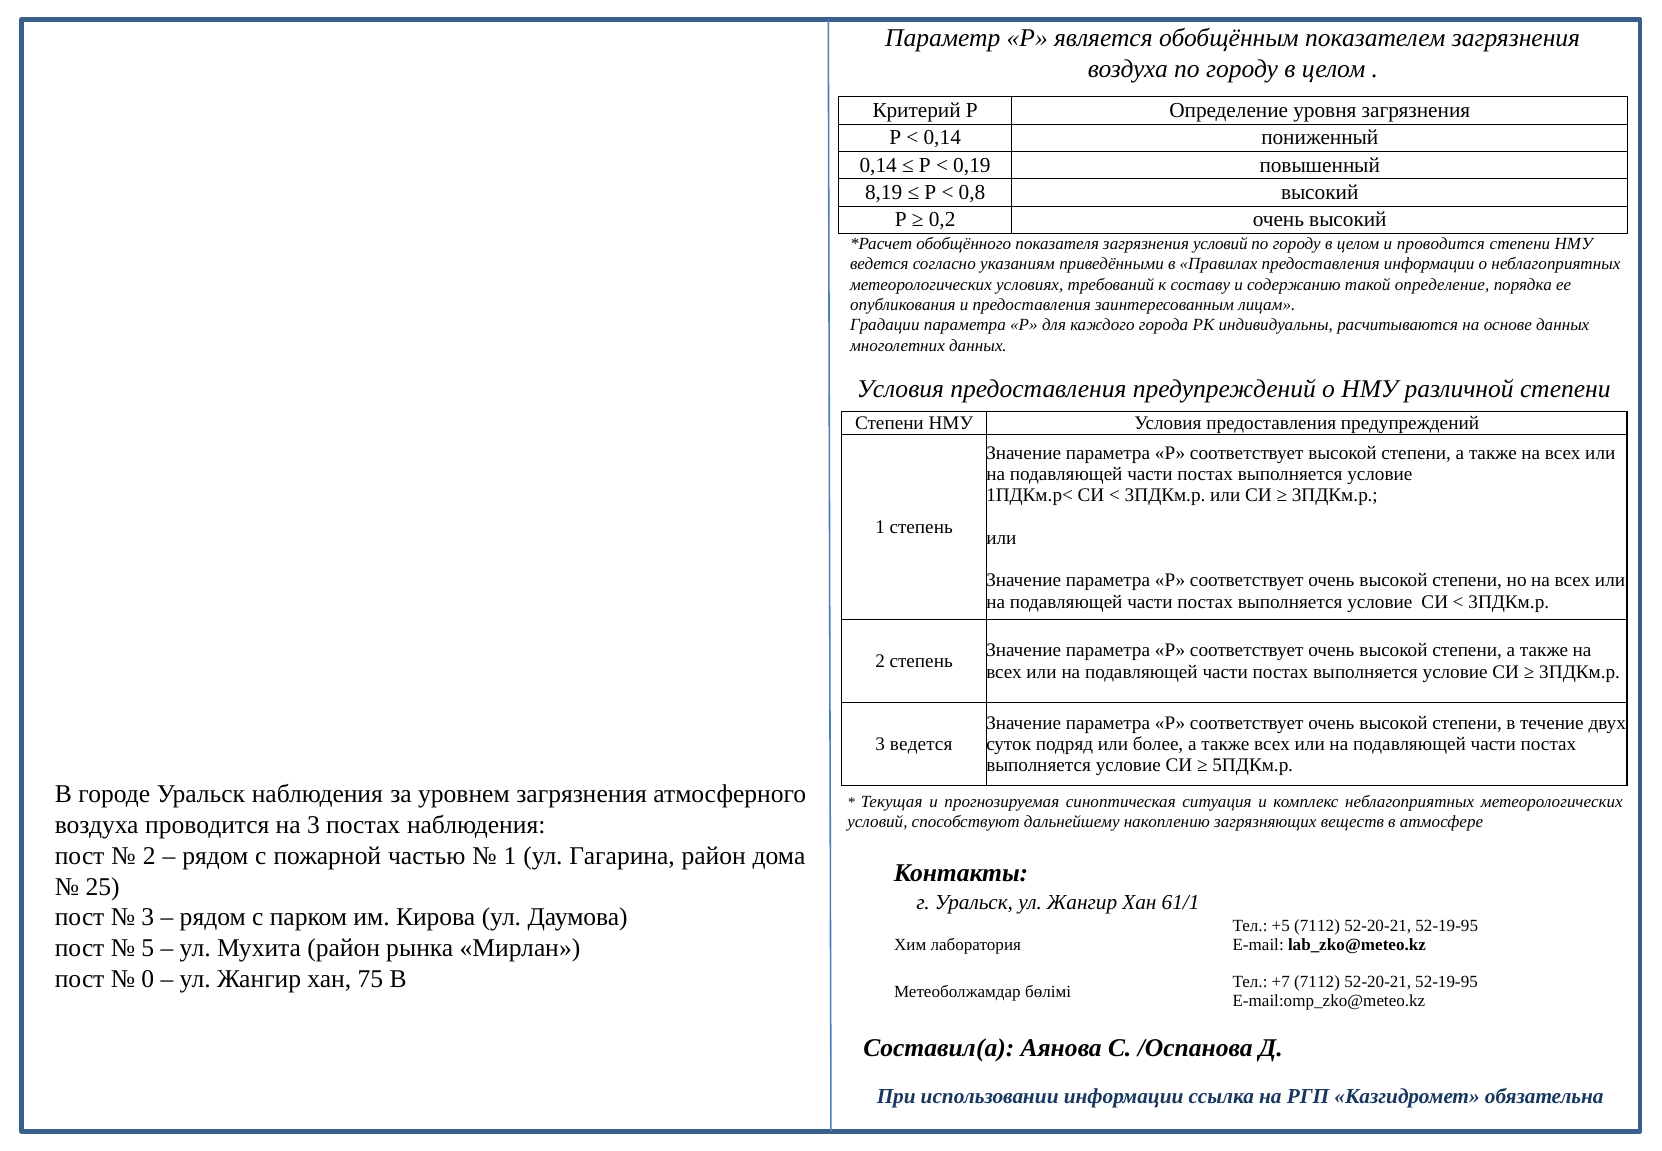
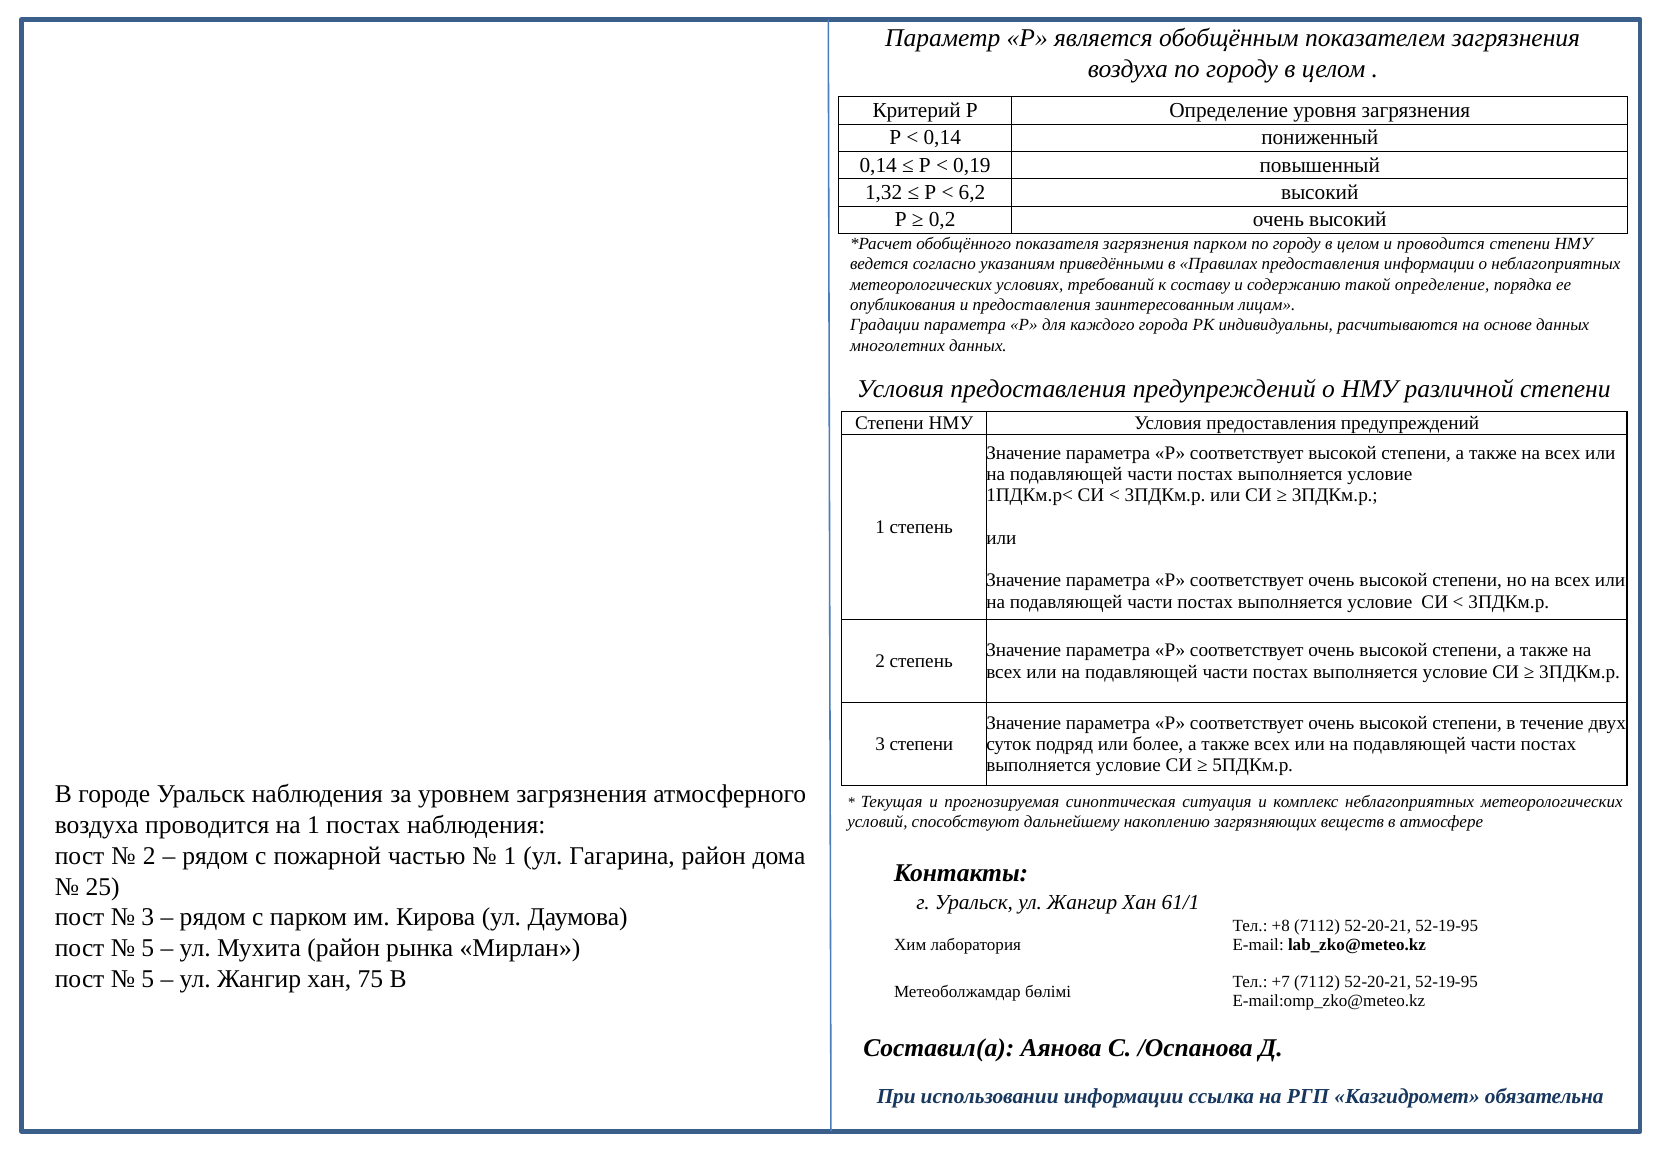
8,19: 8,19 -> 1,32 (884, 192)
0,8: 0,8 -> 6,2 (972, 192)
загрязнения условий: условий -> парком (1220, 244)
3 ведется: ведется -> степени (921, 744)
на 3: 3 -> 1 (313, 825)
+5: +5 -> +8 (1281, 925)
0: 0 -> 5 (148, 978)
